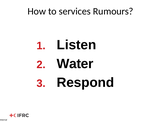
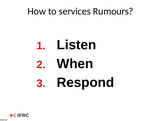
Water: Water -> When (75, 64)
